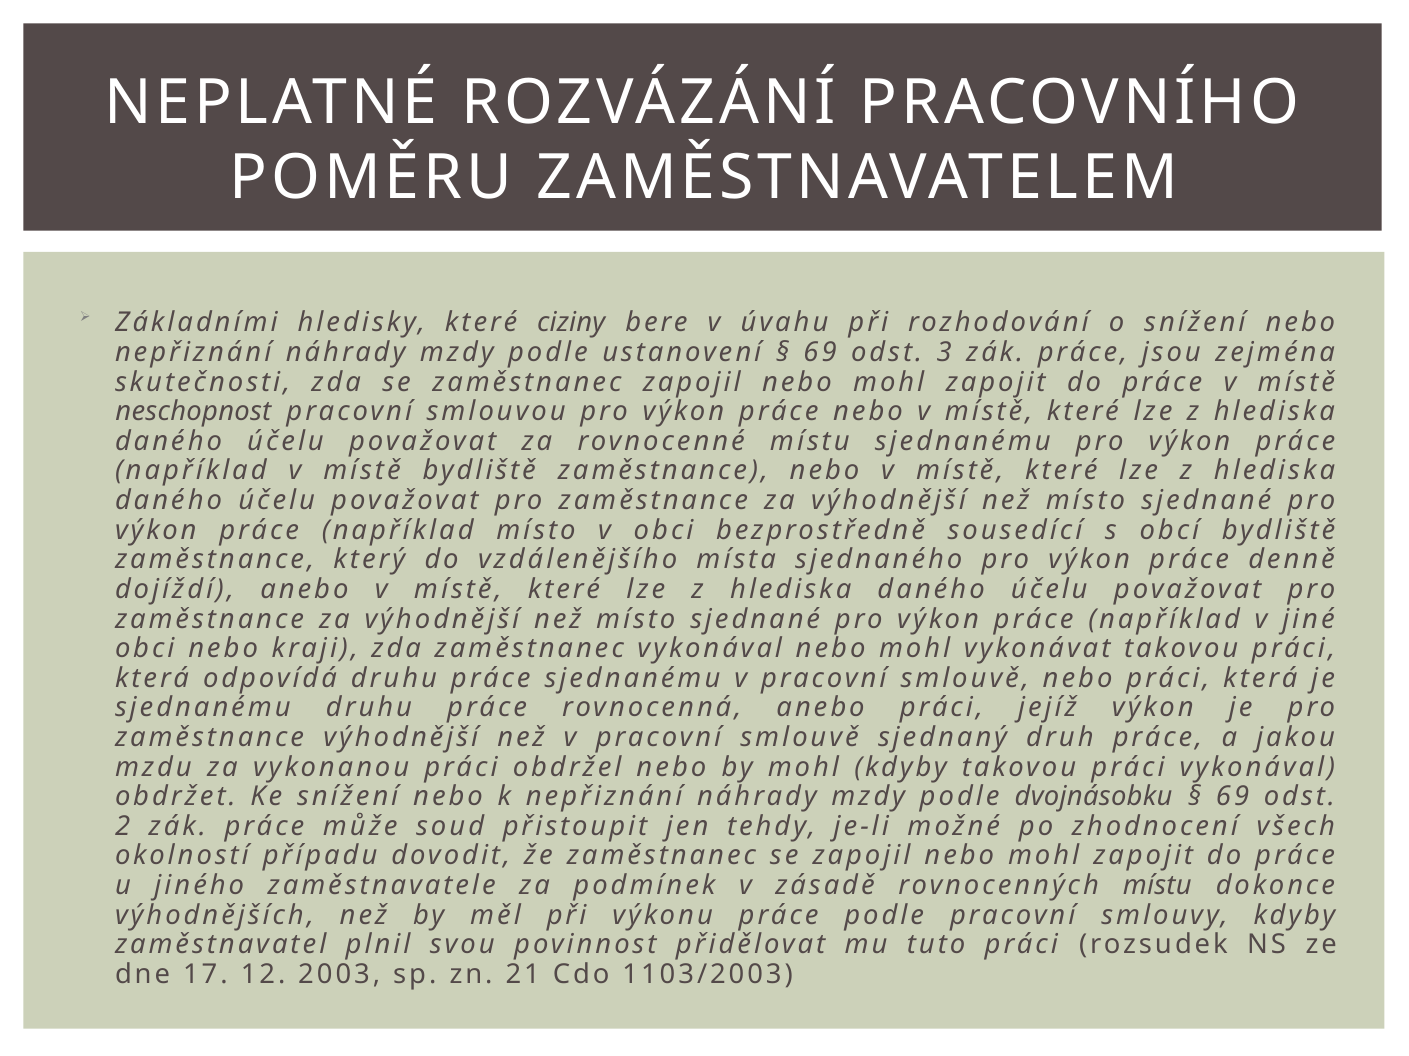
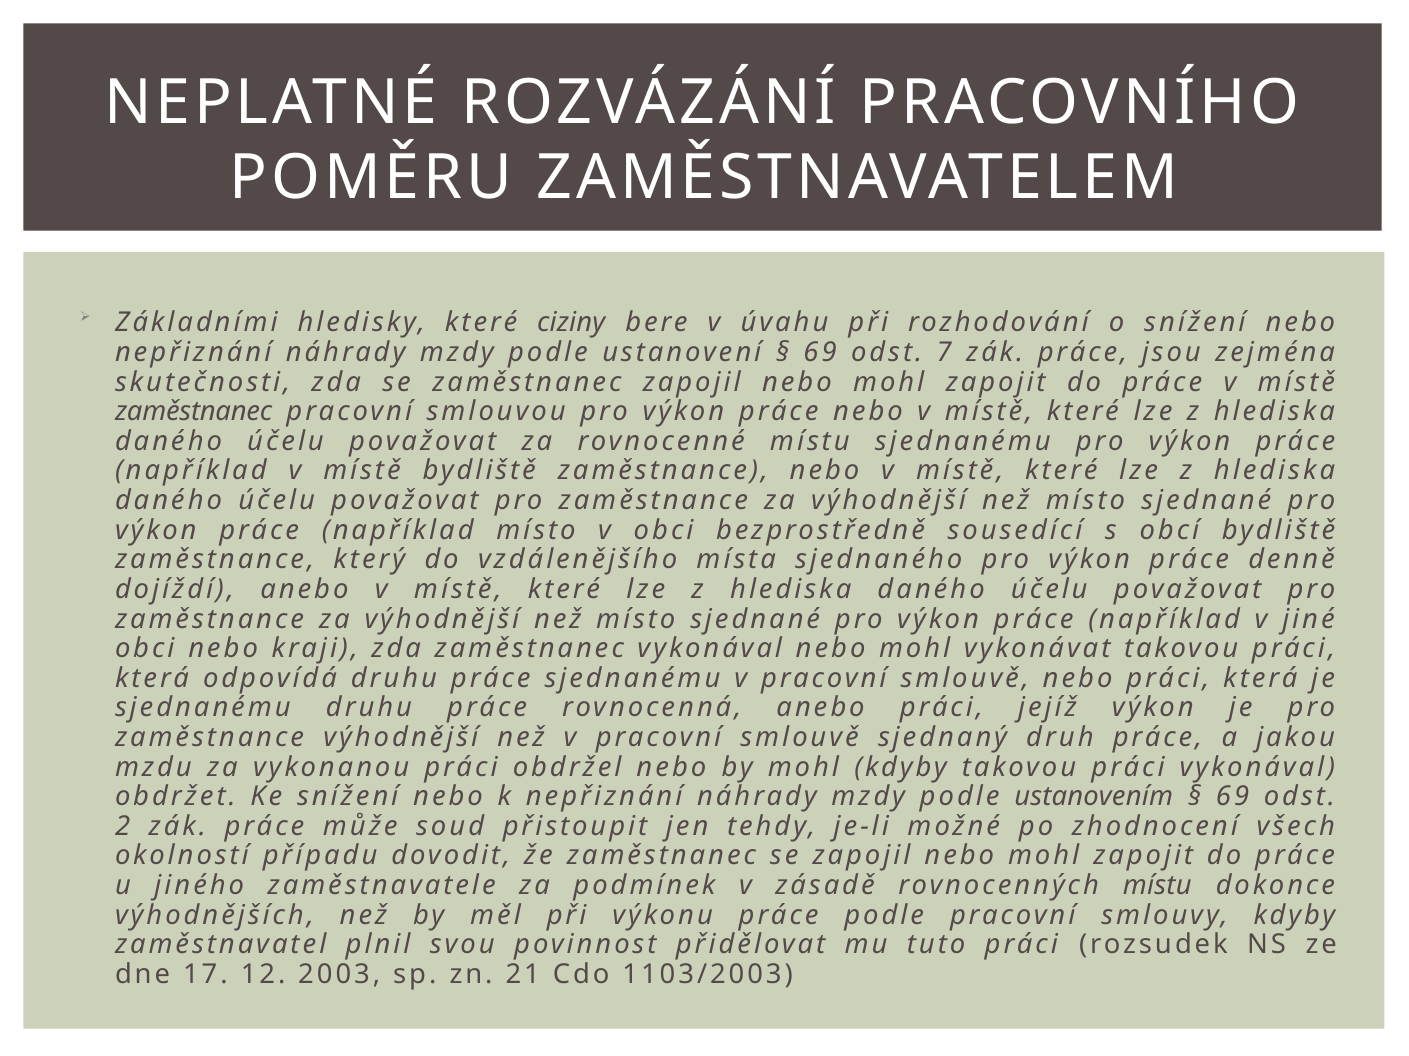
3: 3 -> 7 (944, 353)
neschopnost: neschopnost -> zaměstnanec (194, 412)
dvojnásobku: dvojnásobku -> ustanovením (1094, 797)
